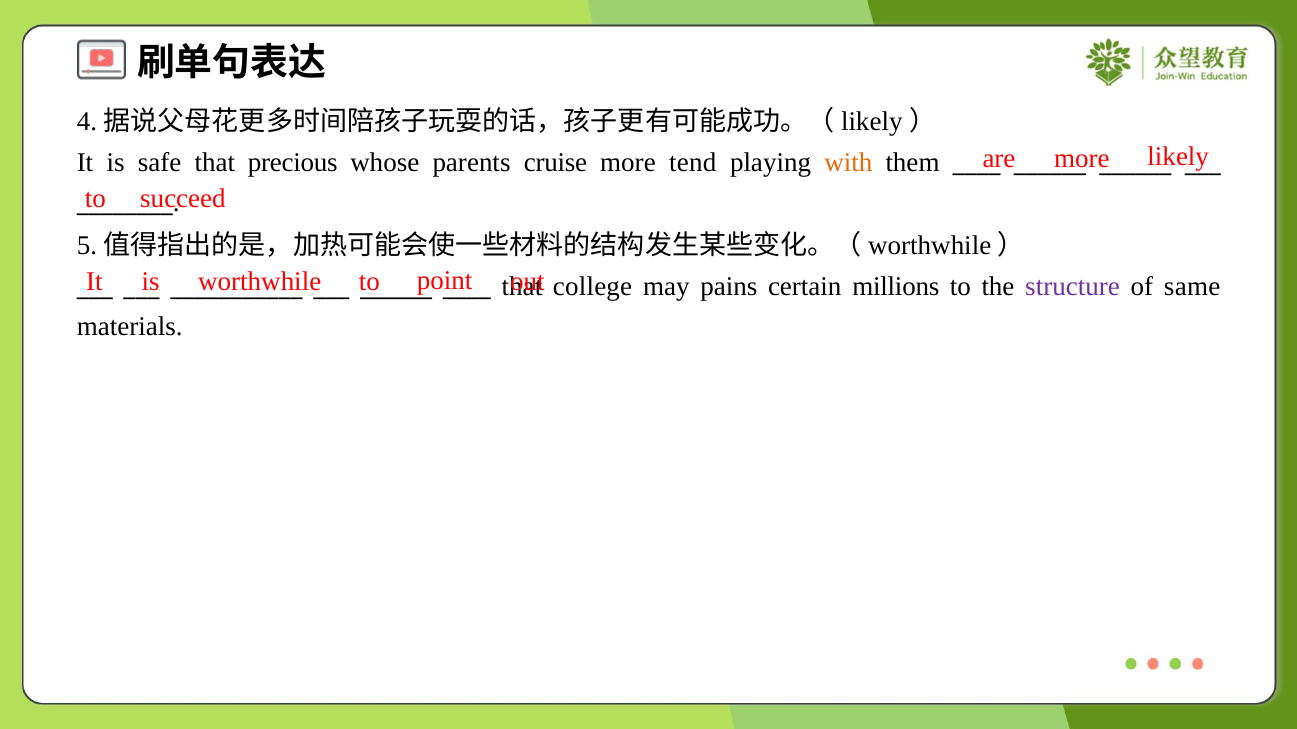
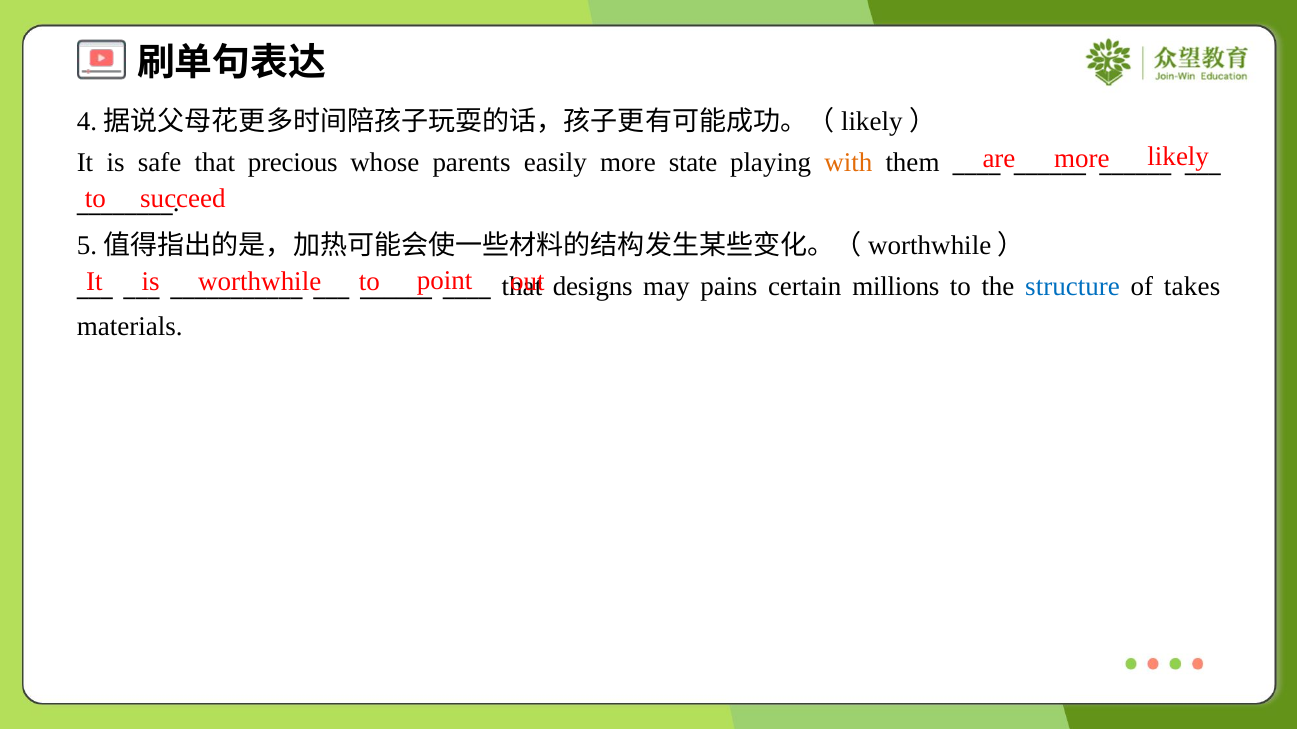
cruise: cruise -> easily (555, 162)
tend: tend -> state (693, 162)
college: college -> designs (593, 286)
structure colour: purple -> blue (1073, 286)
same: same -> takes (1192, 286)
